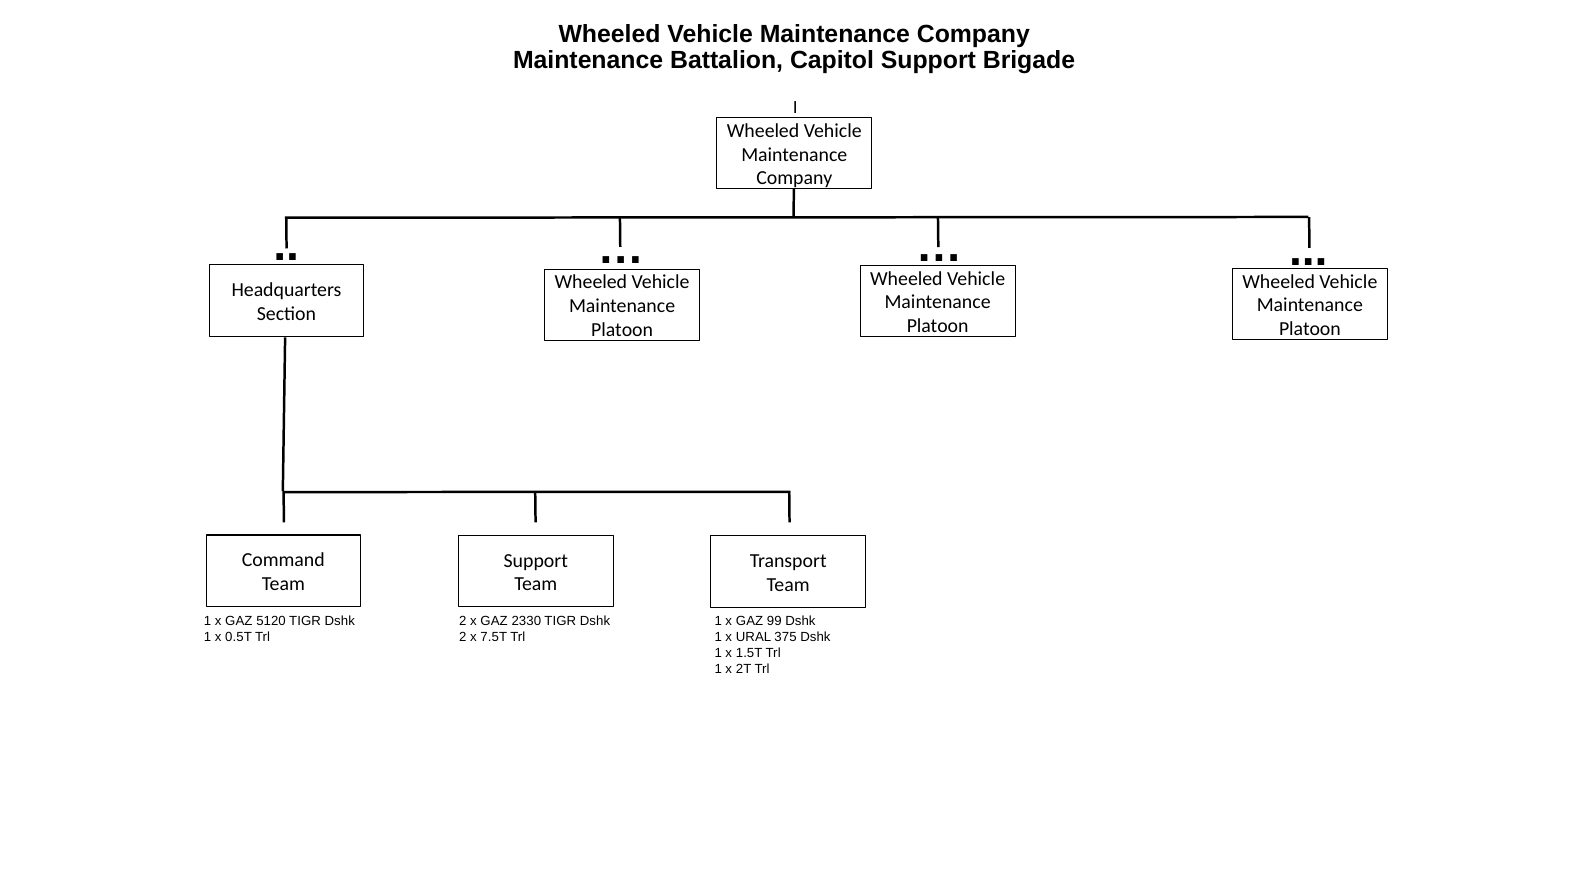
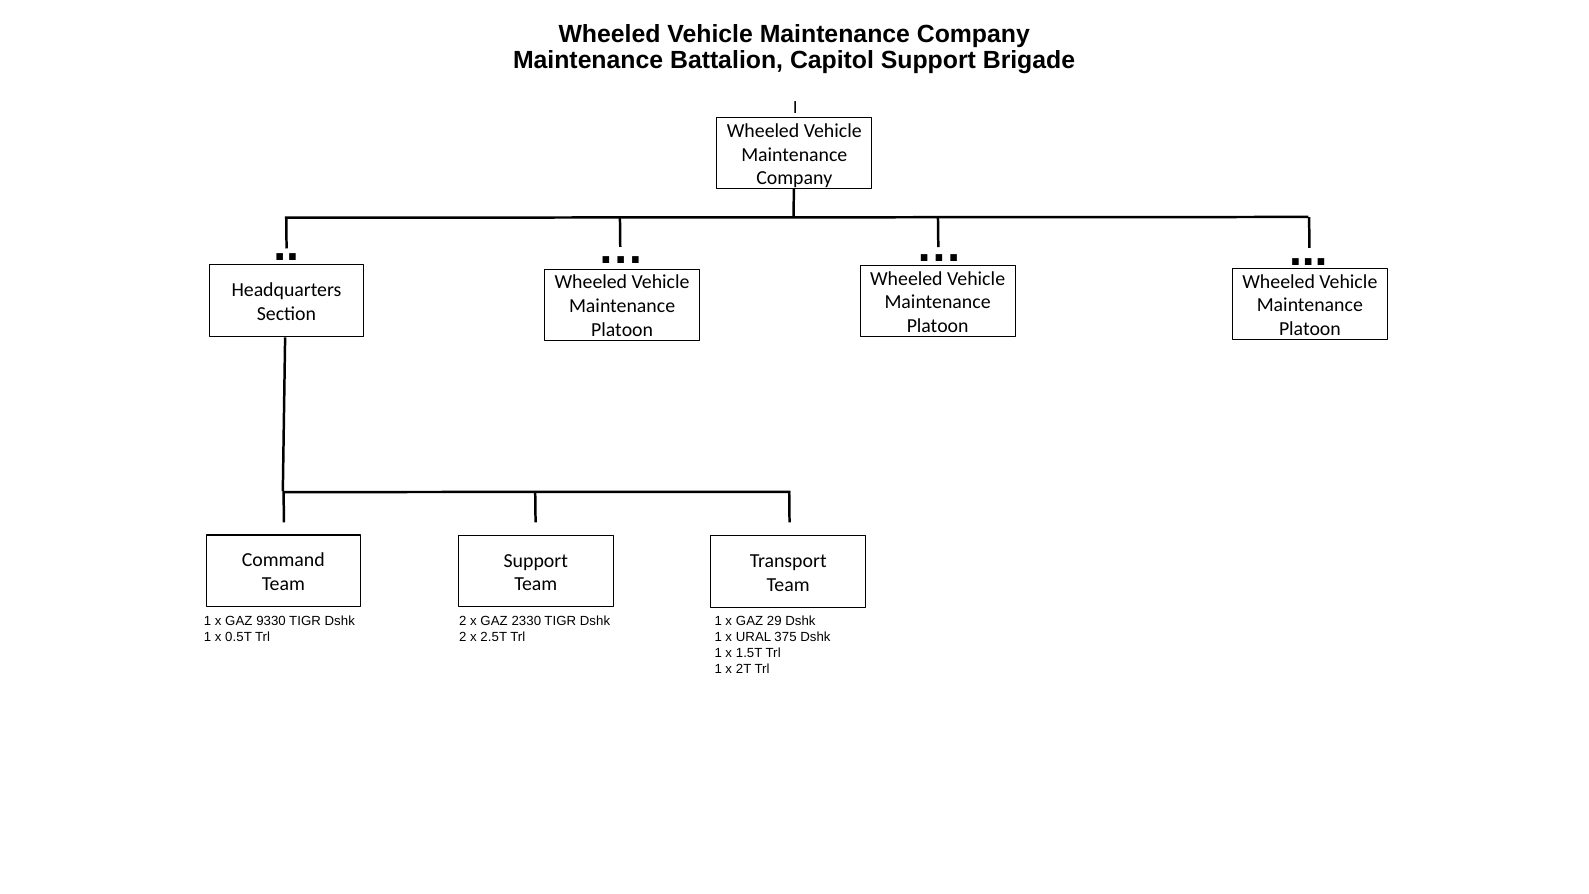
5120: 5120 -> 9330 (271, 621)
99: 99 -> 29 (774, 621)
7.5T: 7.5T -> 2.5T (494, 637)
